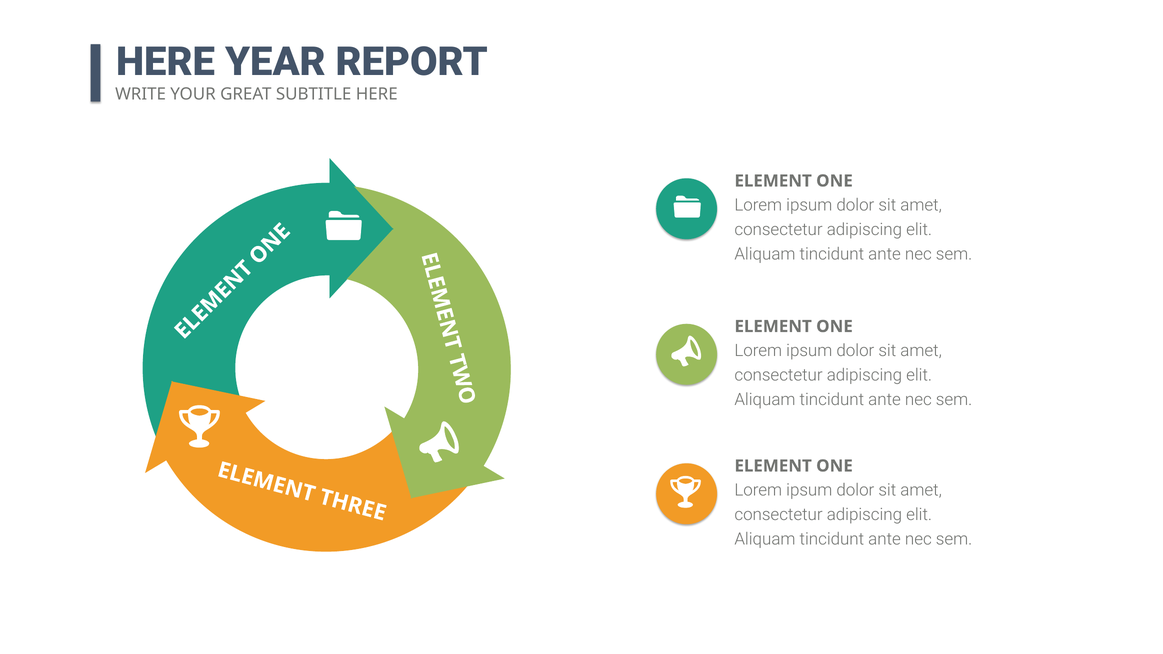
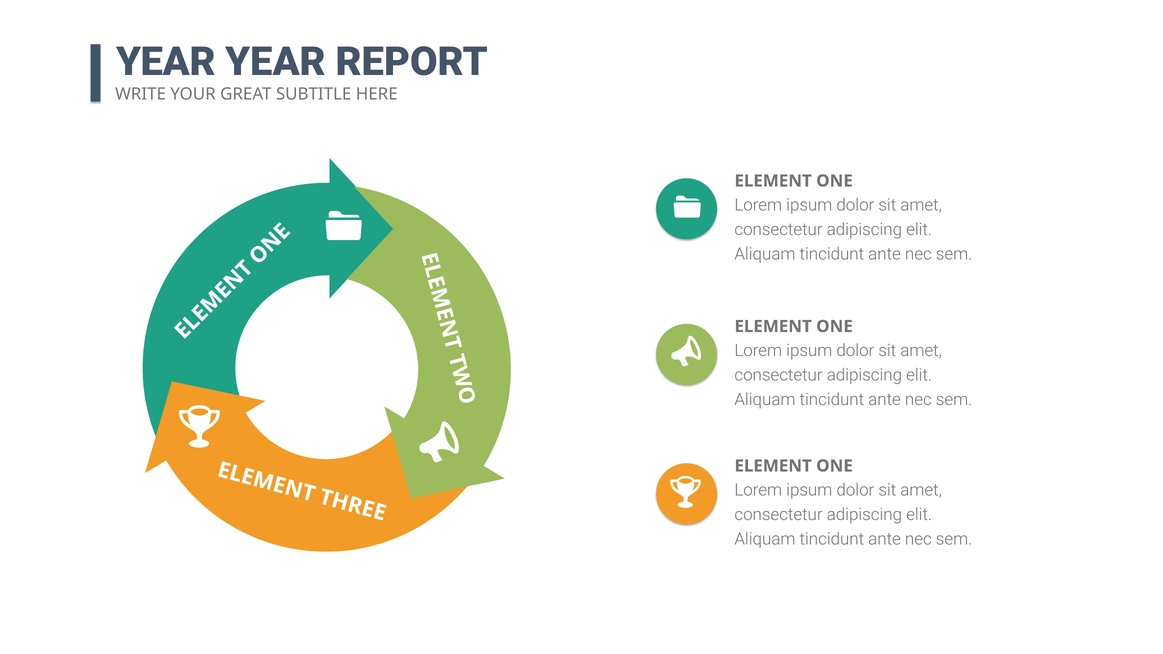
HERE: HERE -> YEAR (166, 62)
